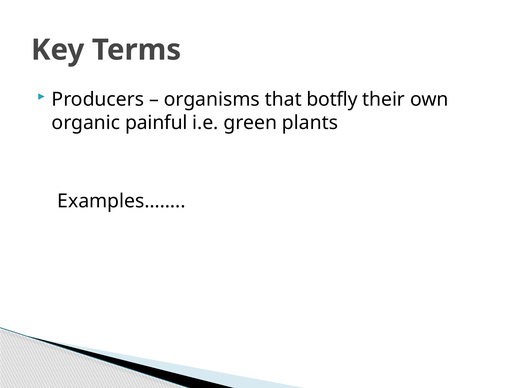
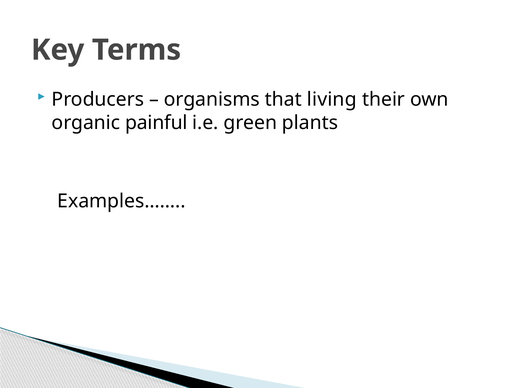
botfly: botfly -> living (332, 99)
